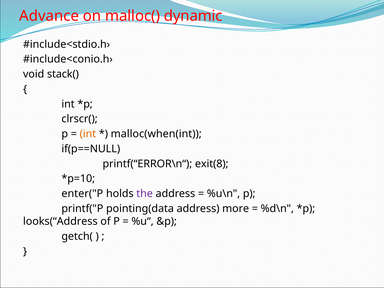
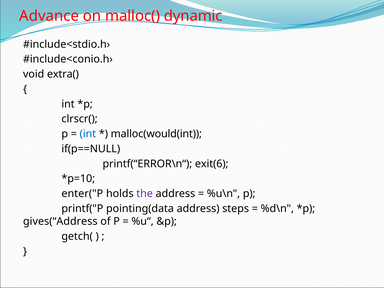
stack(: stack( -> extra( (63, 74)
int colour: orange -> blue (88, 134)
malloc(when(int: malloc(when(int -> malloc(would(int (156, 134)
exit(8: exit(8 -> exit(6 (212, 164)
more: more -> steps (236, 209)
looks(“Address: looks(“Address -> gives(“Address (60, 221)
